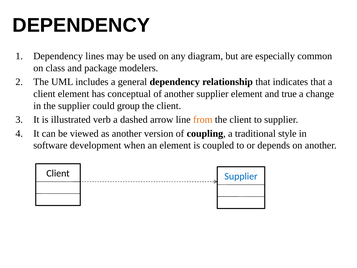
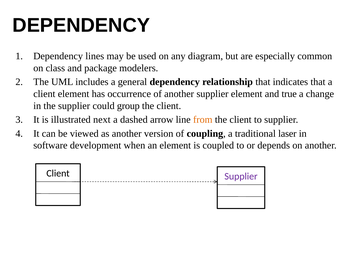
conceptual: conceptual -> occurrence (129, 94)
verb: verb -> next (102, 120)
style: style -> laser (287, 133)
Supplier colour: blue -> purple (241, 176)
